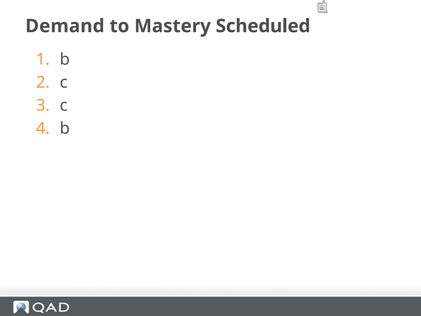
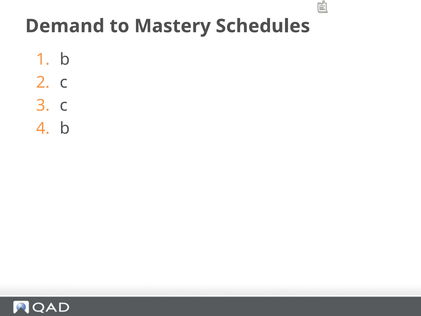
Scheduled: Scheduled -> Schedules (263, 26)
